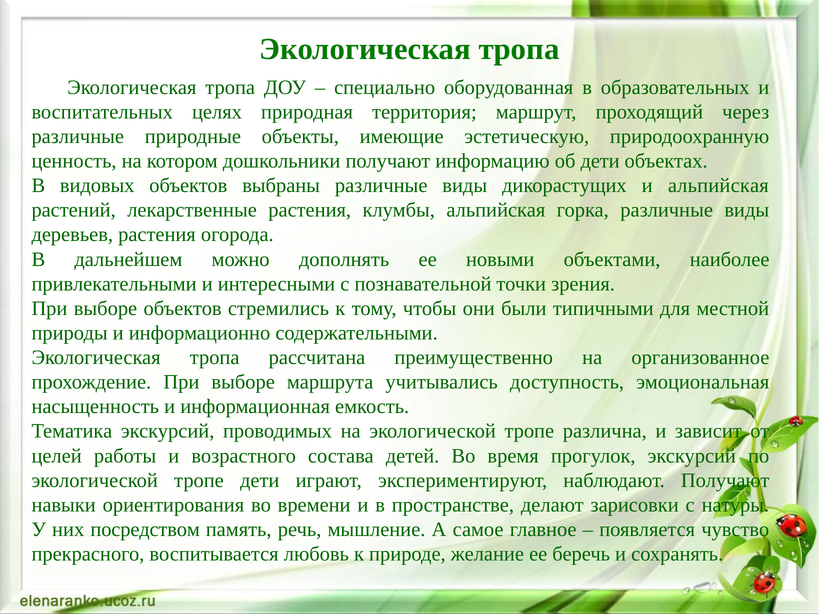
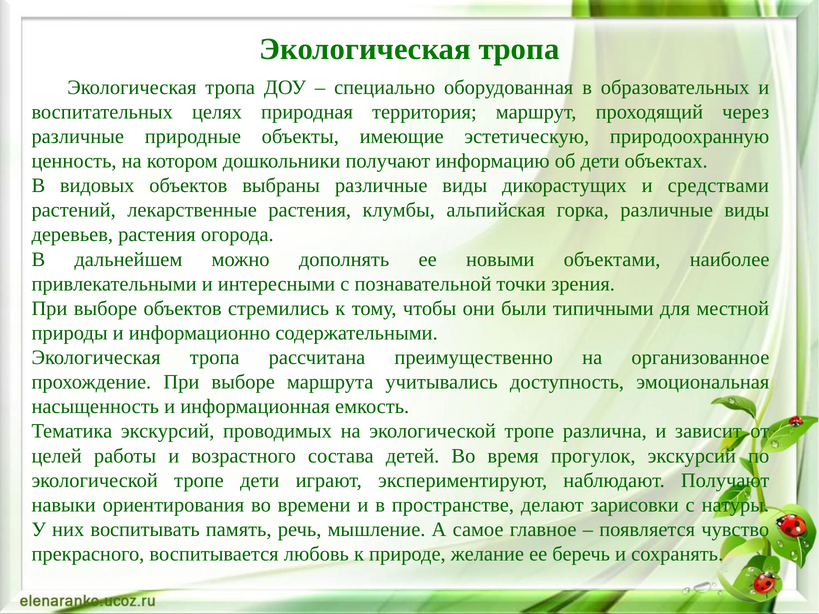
и альпийская: альпийская -> средствами (718, 186)
посредством: посредством -> воспитывать (145, 530)
